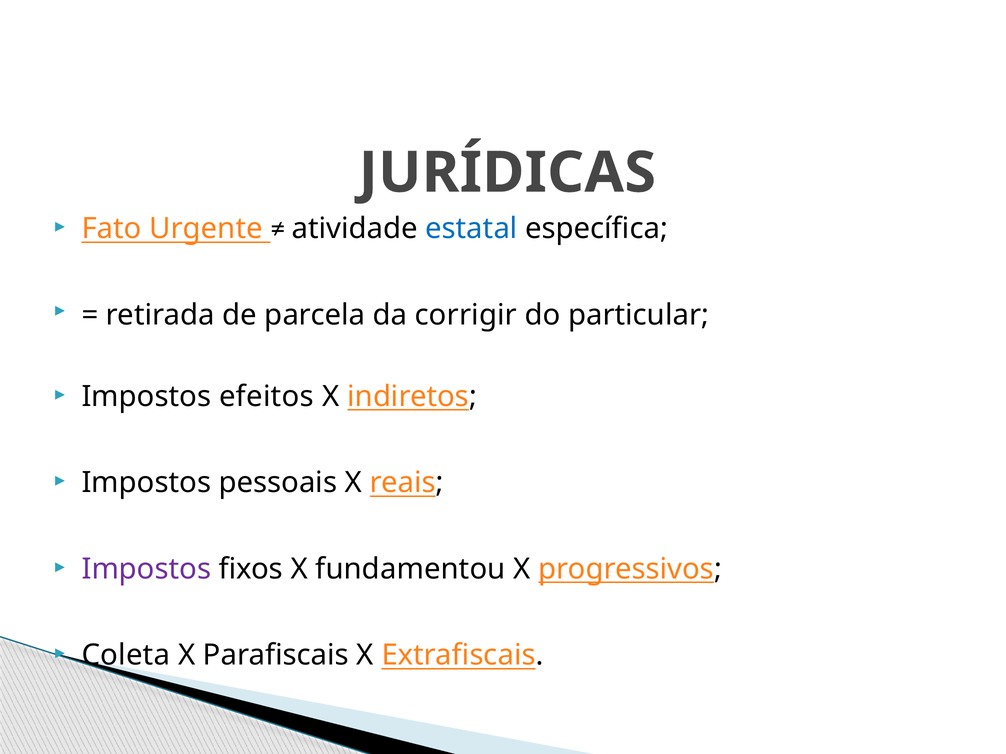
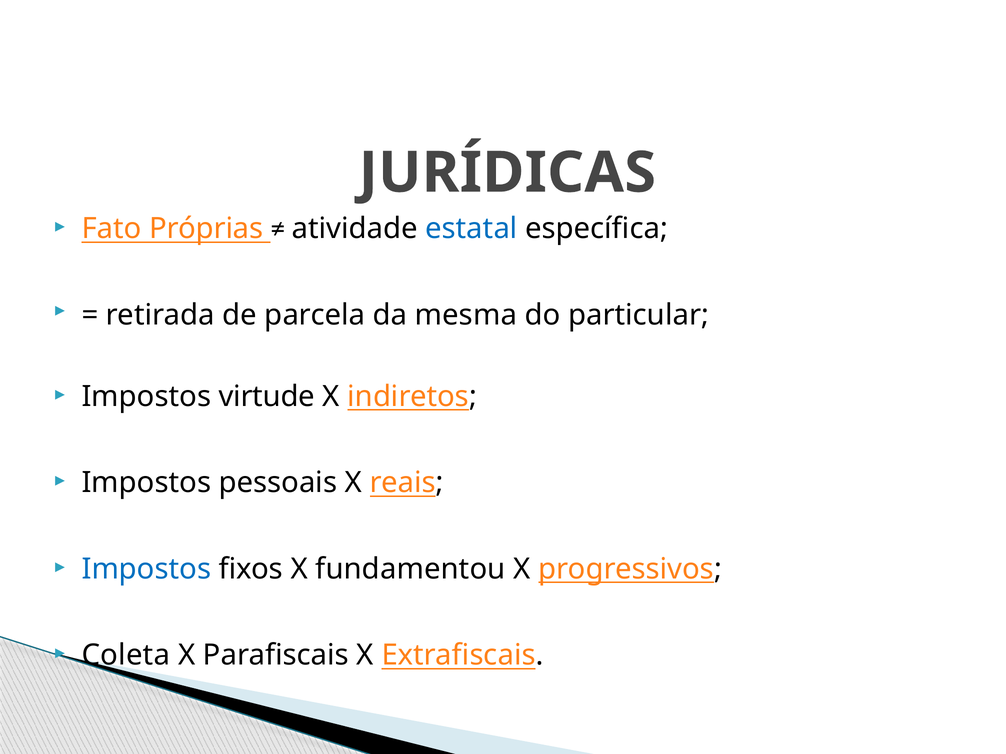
Urgente: Urgente -> Próprias (206, 229)
corrigir: corrigir -> mesma (466, 315)
efeitos: efeitos -> virtude (267, 397)
Impostos colour: purple -> blue (146, 569)
